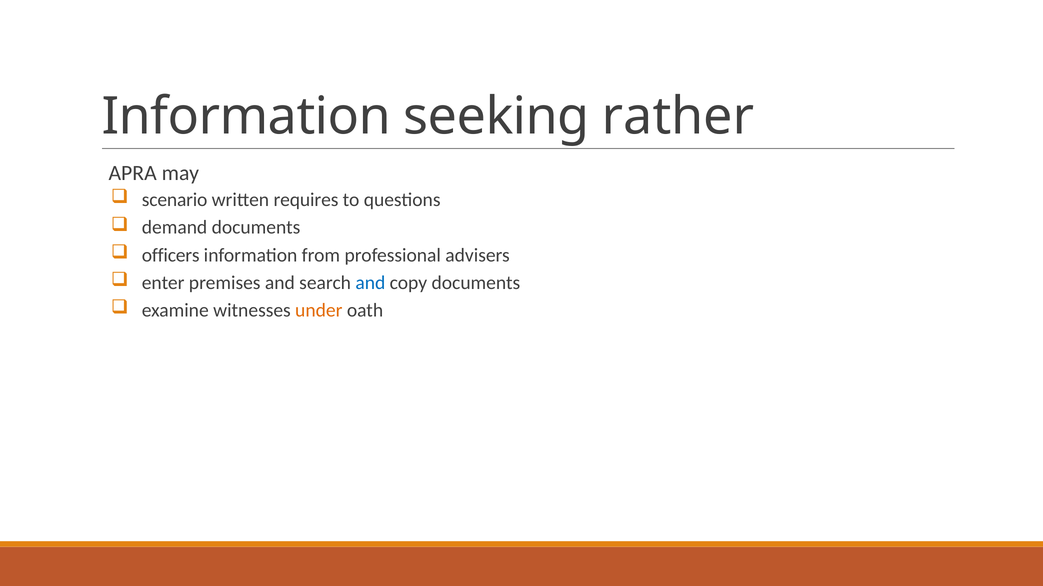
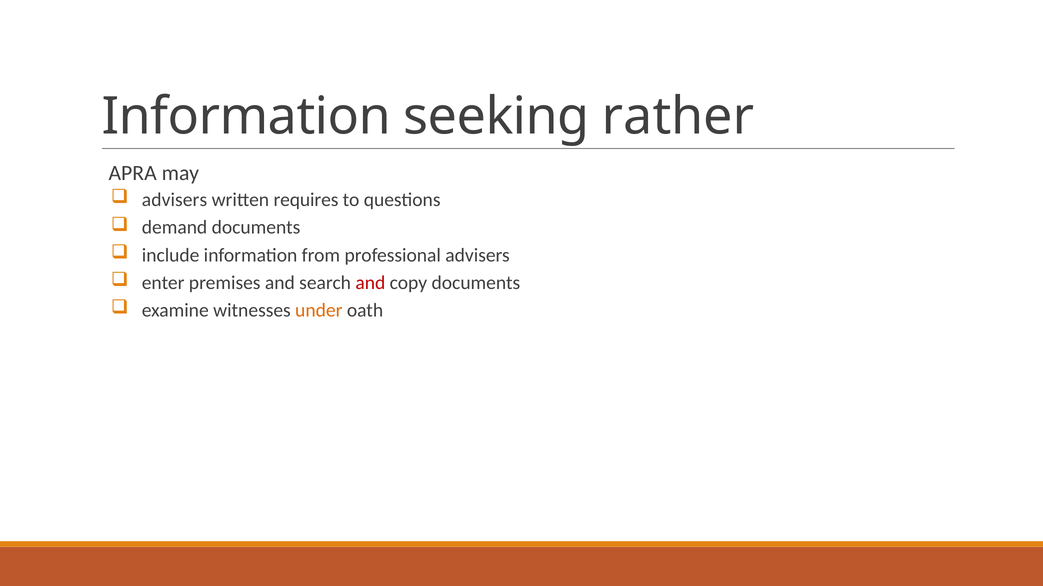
scenario: scenario -> advisers (174, 200)
officers: officers -> include (171, 255)
and colour: blue -> red (370, 283)
